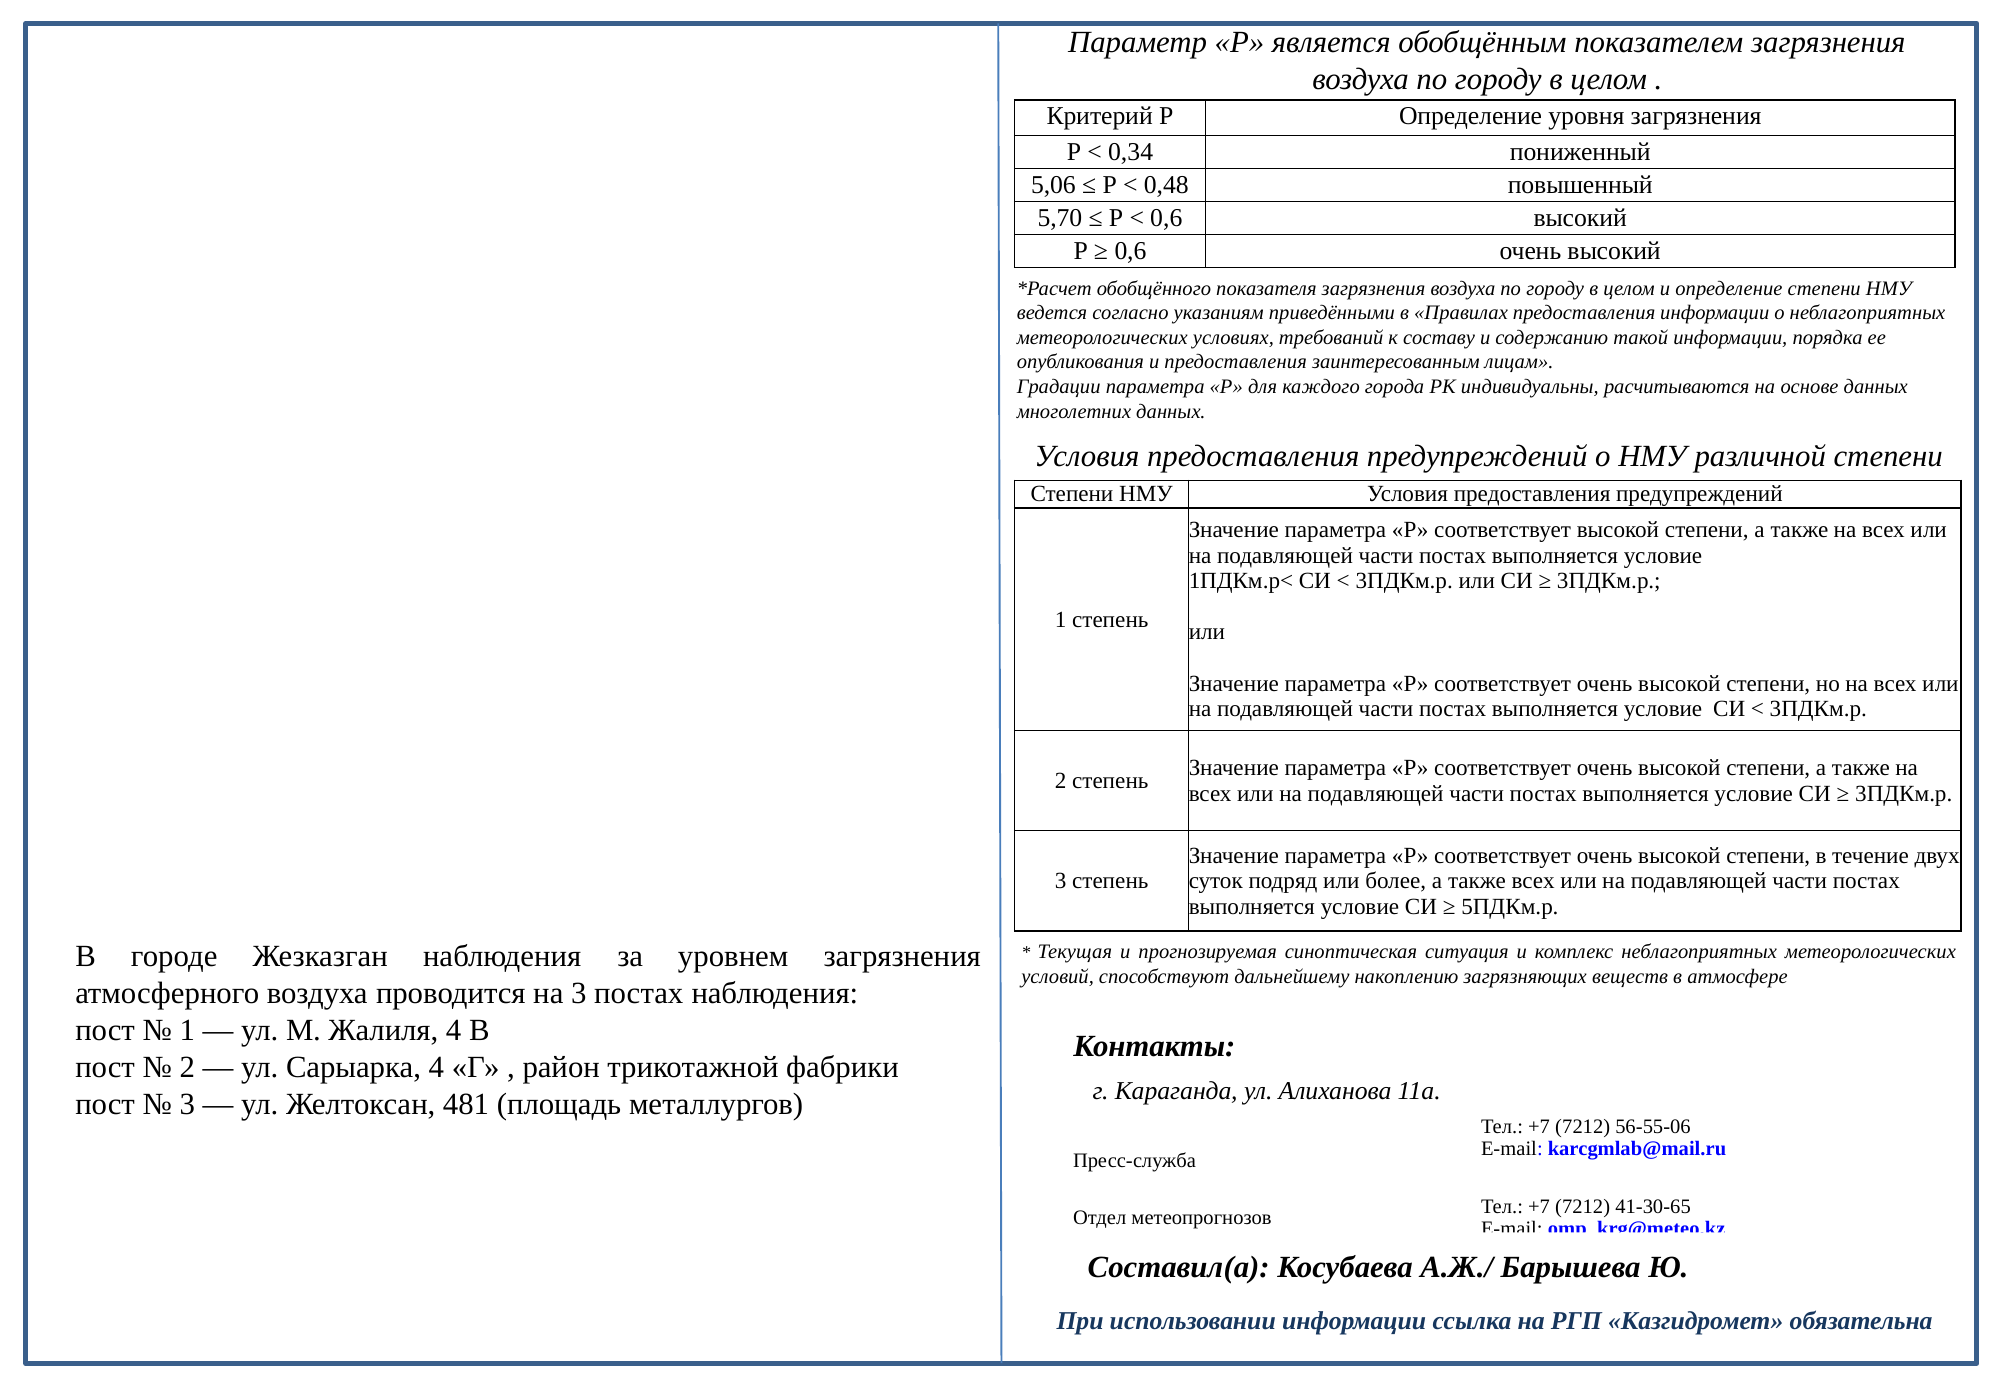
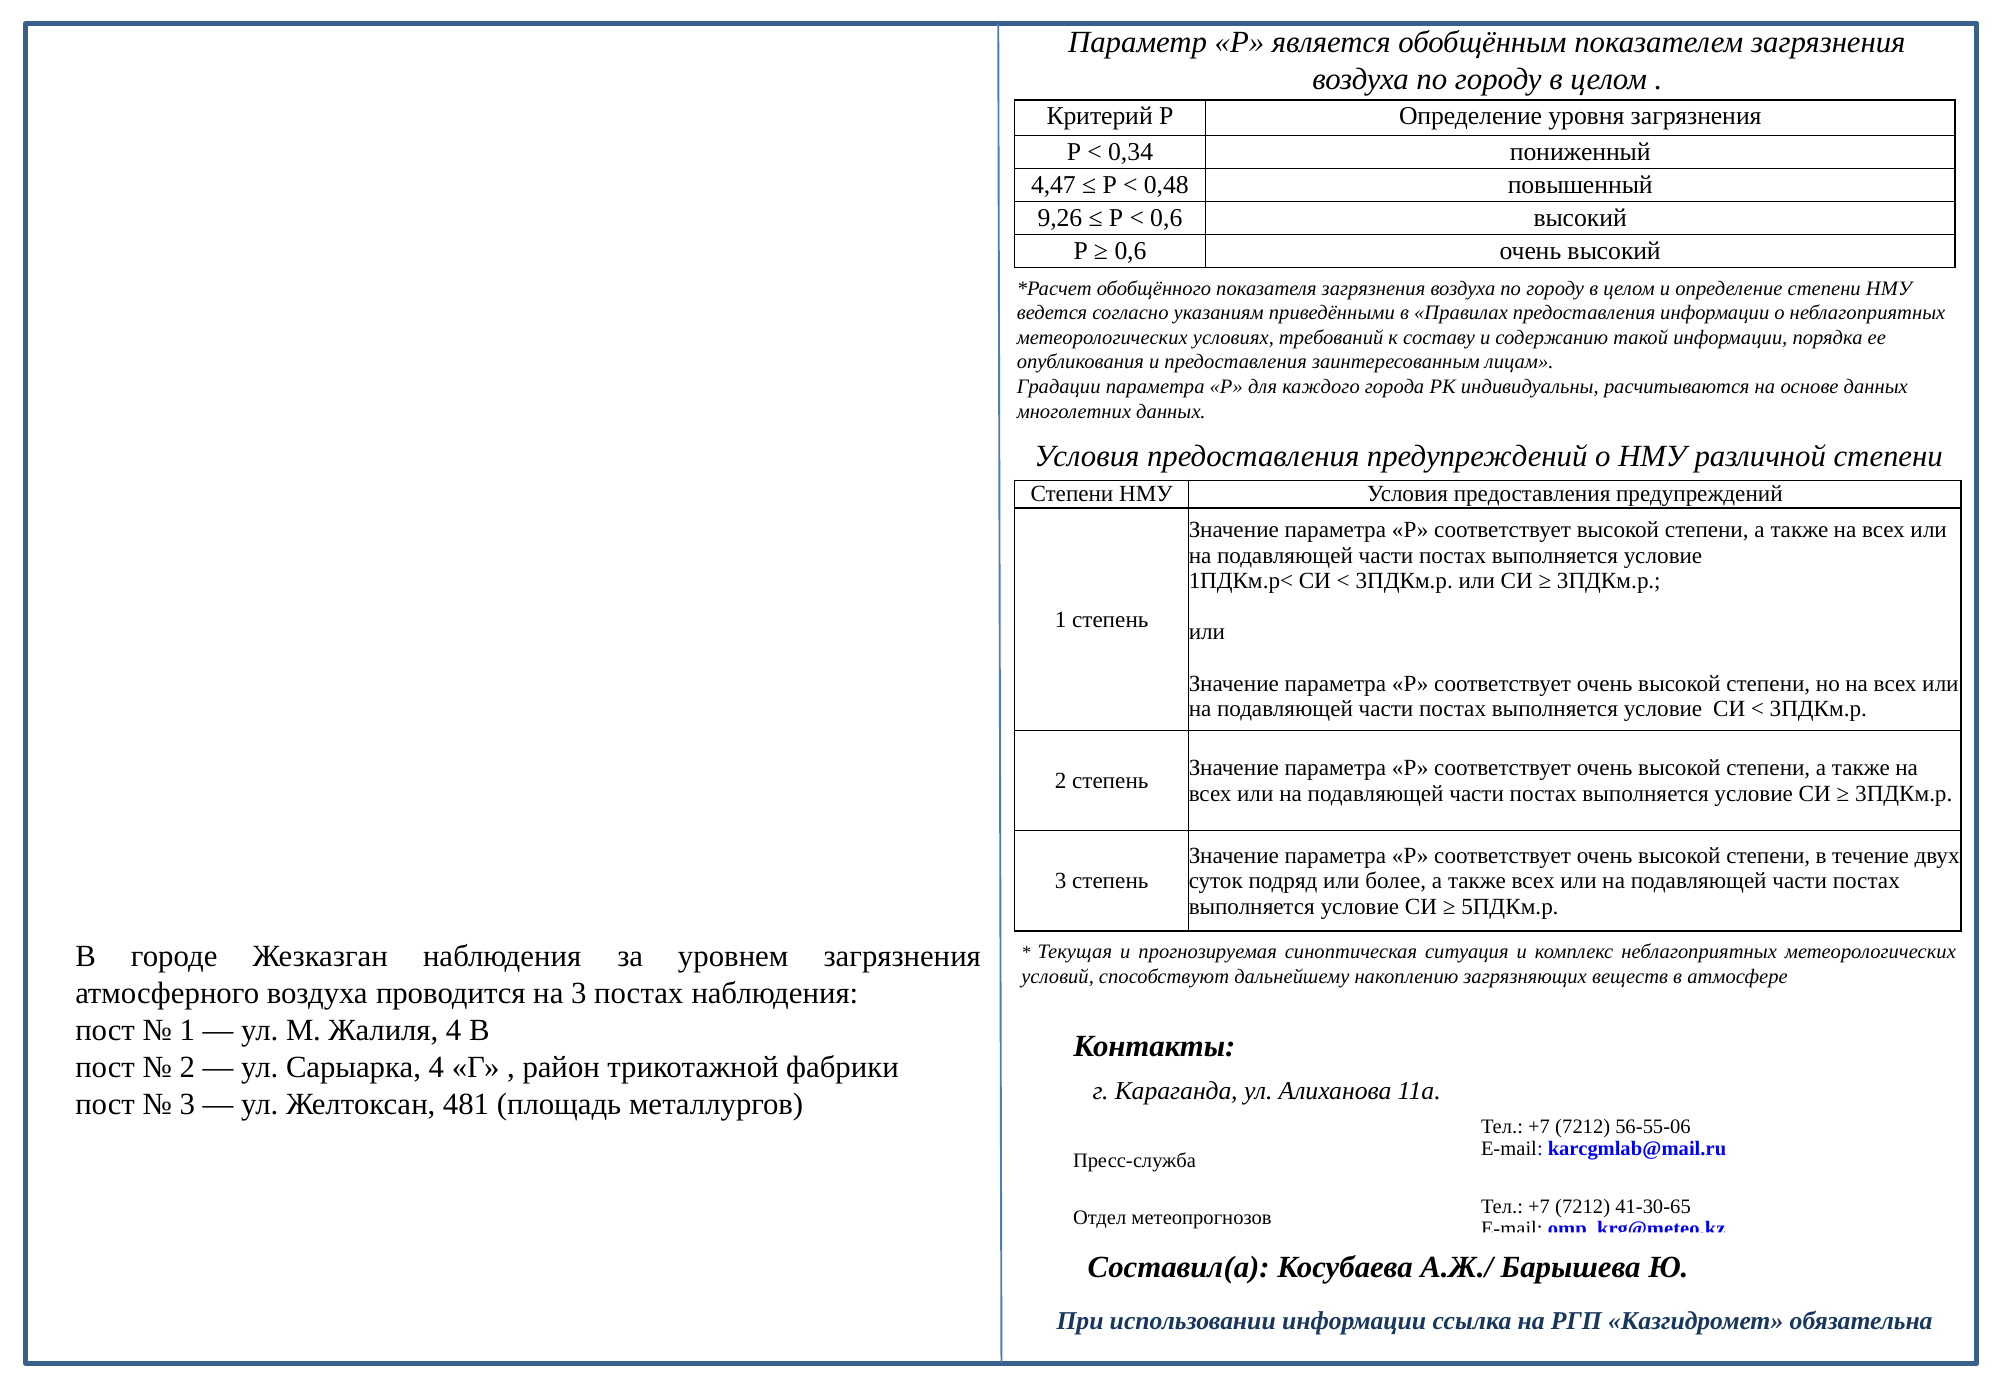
5,06: 5,06 -> 4,47 (1053, 185)
5,70: 5,70 -> 9,26 (1060, 218)
